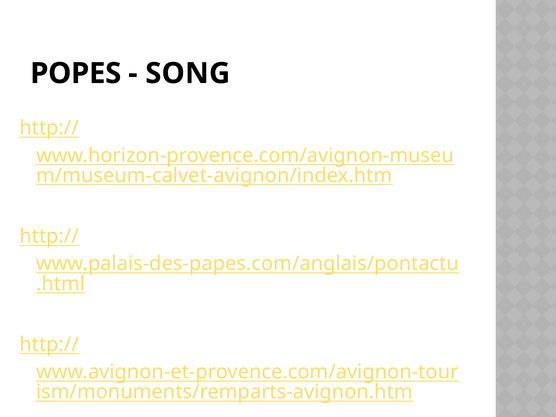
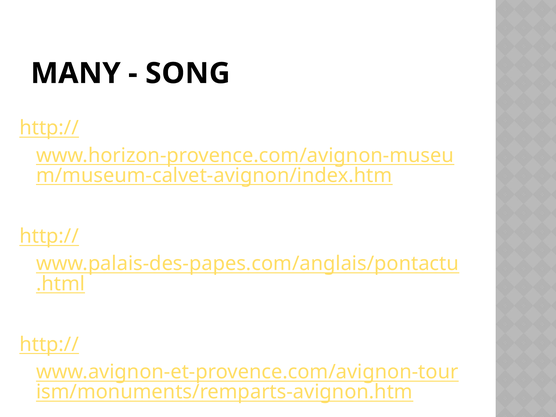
POPES: POPES -> MANY (76, 73)
